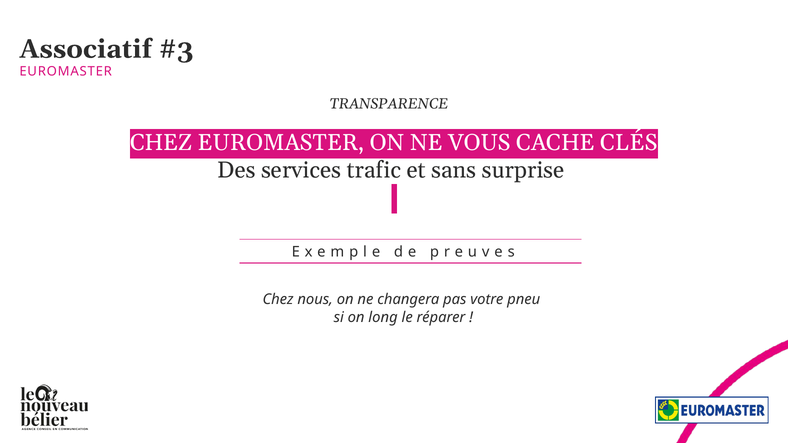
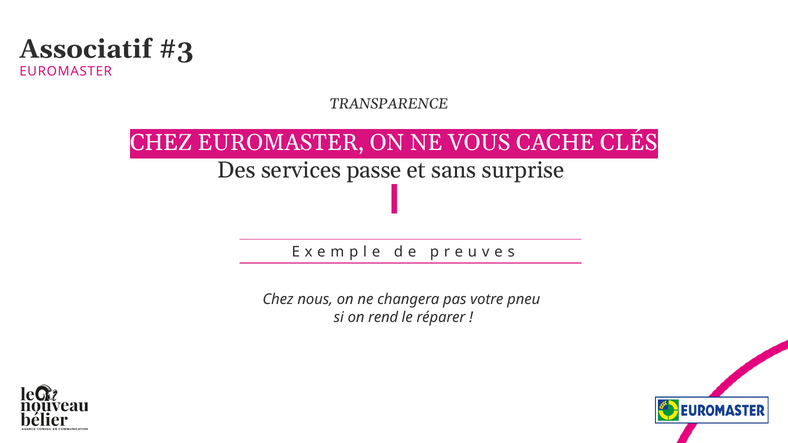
trafic: trafic -> passe (374, 170)
long: long -> rend (383, 317)
